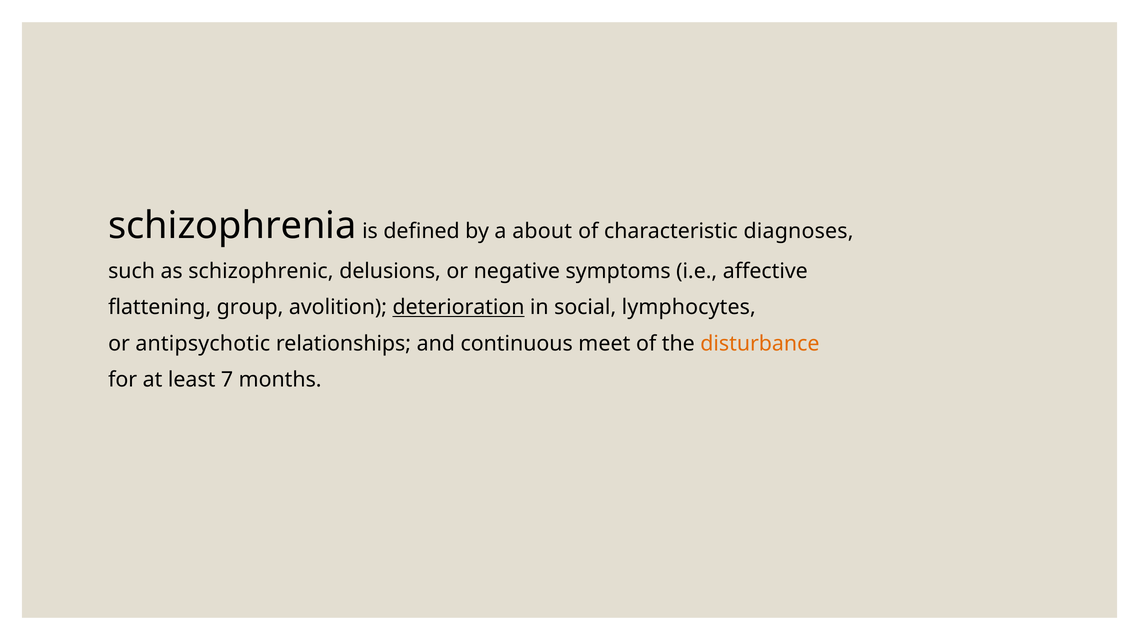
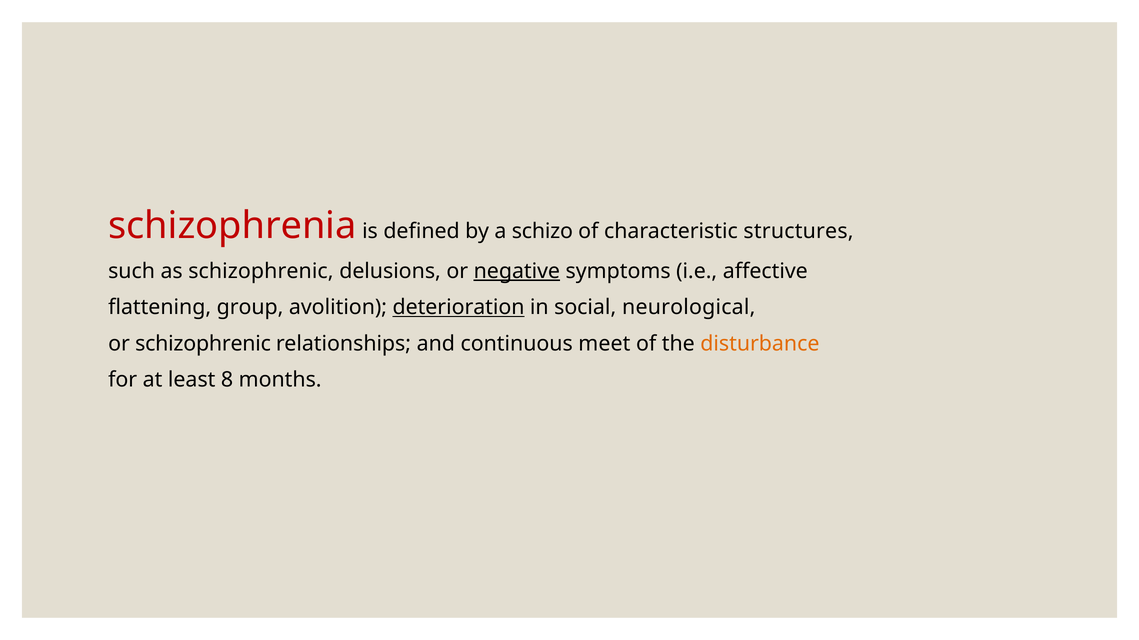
schizophrenia colour: black -> red (232, 226)
about: about -> schizo (542, 232)
diagnoses: diagnoses -> structures (799, 232)
negative underline: none -> present (517, 271)
lymphocytes: lymphocytes -> neurological (689, 308)
or antipsychotic: antipsychotic -> schizophrenic (203, 344)
7: 7 -> 8 (227, 380)
